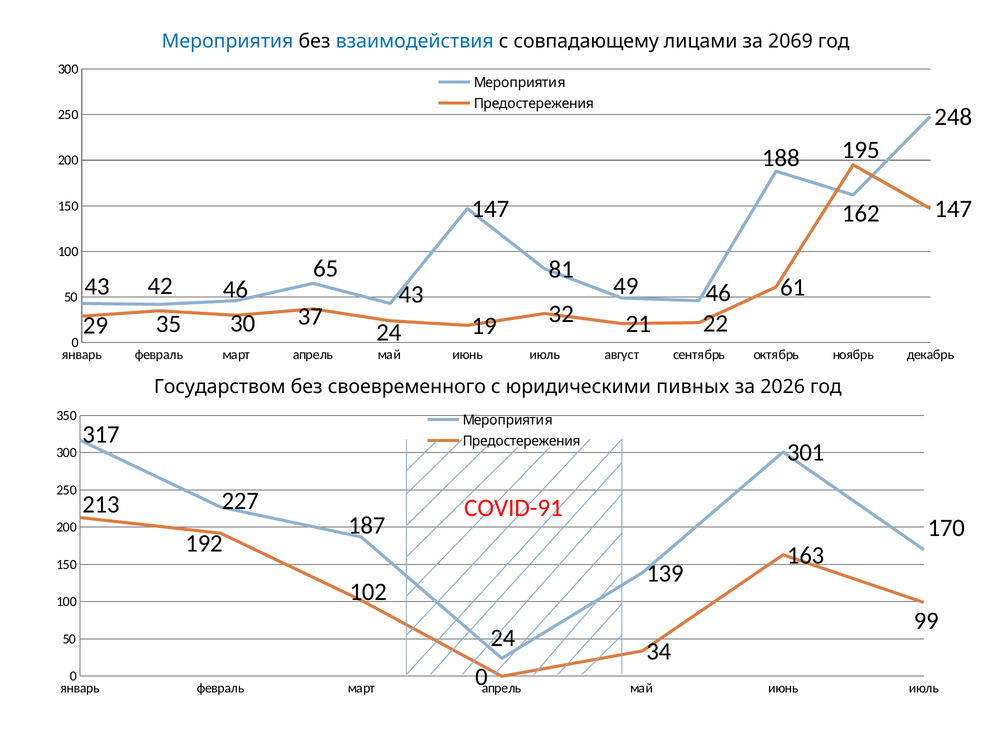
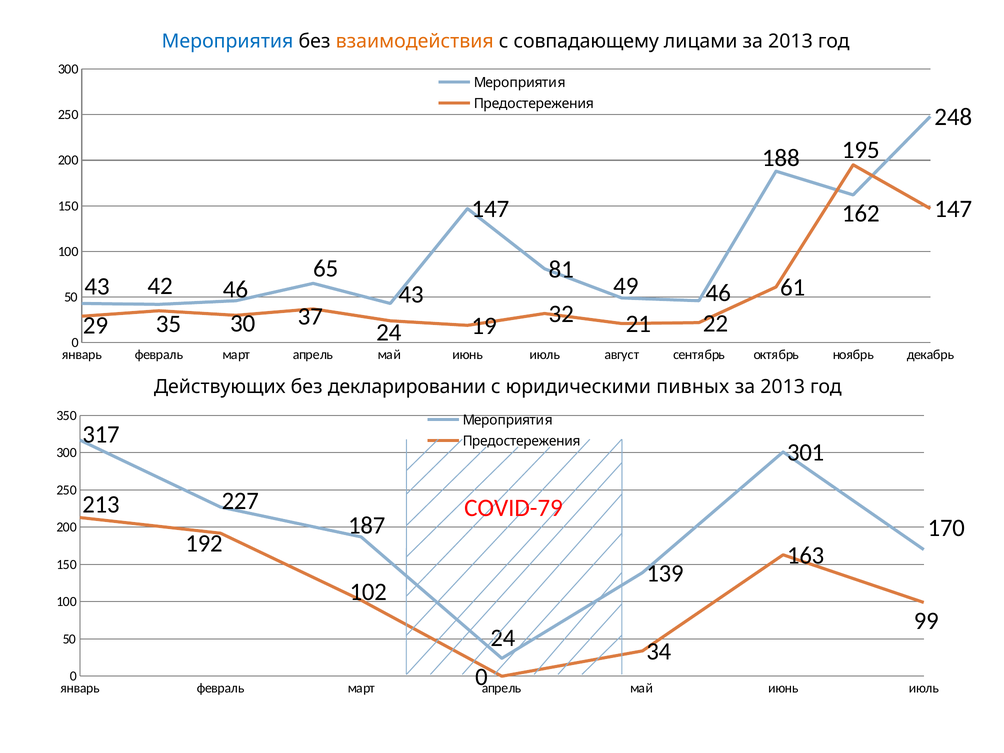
взаимодействия colour: blue -> orange (415, 42)
лицами за 2069: 2069 -> 2013 (790, 42)
Государством: Государством -> Действующих (220, 387)
своевременного: своевременного -> декларировании (407, 387)
2026: 2026 -> 2013 (783, 387)
COVID-91: COVID-91 -> COVID-79 (513, 508)
